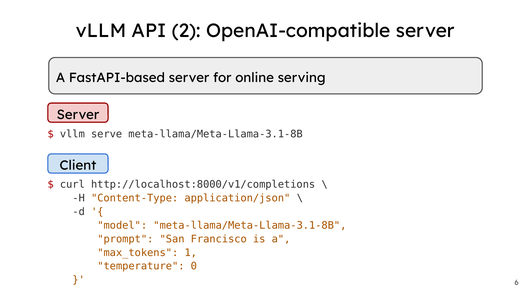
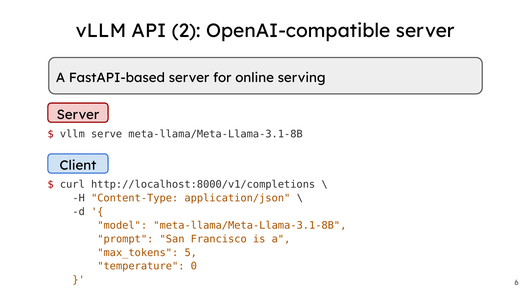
1: 1 -> 5 (191, 252)
